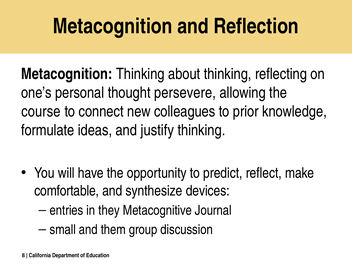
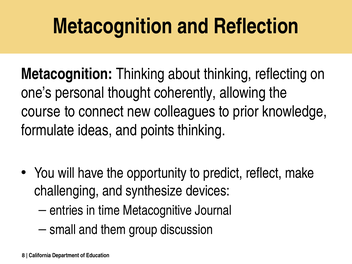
persevere: persevere -> coherently (185, 93)
justify: justify -> points (157, 130)
comfortable: comfortable -> challenging (67, 191)
they: they -> time (109, 210)
